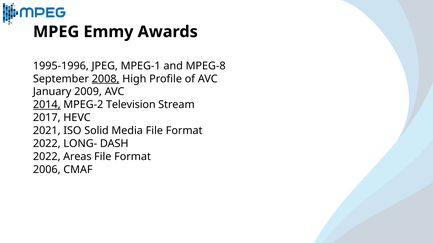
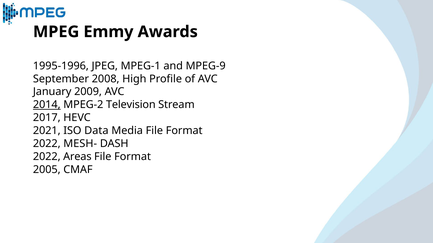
MPEG-8: MPEG-8 -> MPEG-9 (206, 66)
2008 underline: present -> none (106, 79)
Solid: Solid -> Data (96, 131)
LONG-: LONG- -> MESH- (80, 144)
2006: 2006 -> 2005 (47, 170)
